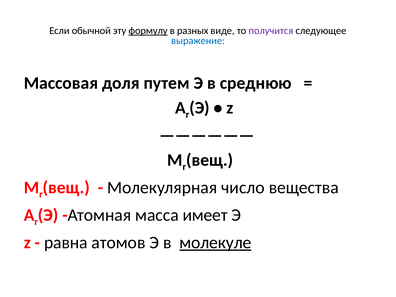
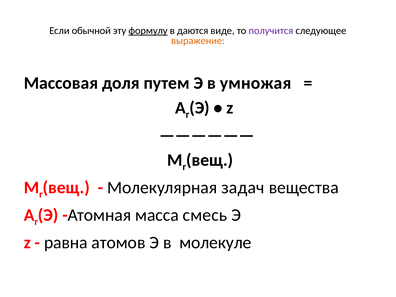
разных: разных -> даются (193, 31)
выражение colour: blue -> orange (198, 41)
среднюю: среднюю -> умножая (256, 83)
число: число -> задач (243, 187)
имеет: имеет -> смесь (205, 215)
молекуле underline: present -> none (215, 243)
